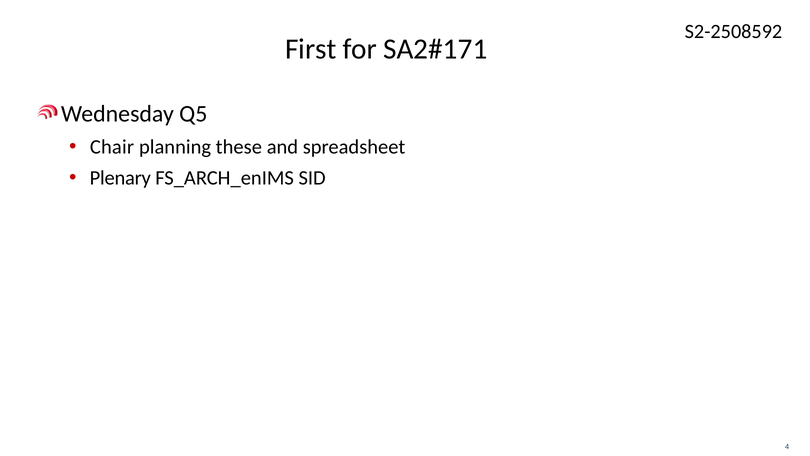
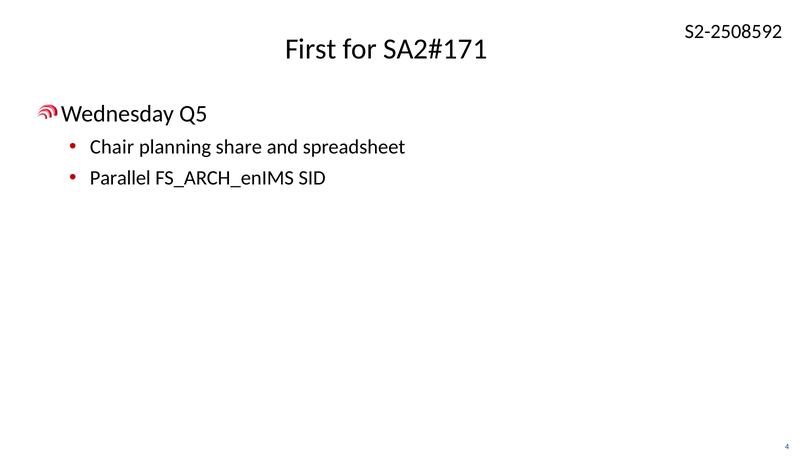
these: these -> share (239, 147)
Plenary: Plenary -> Parallel (120, 178)
